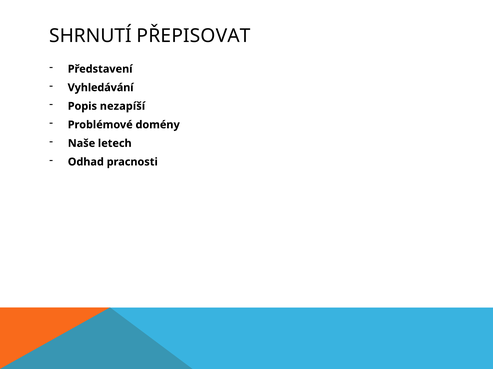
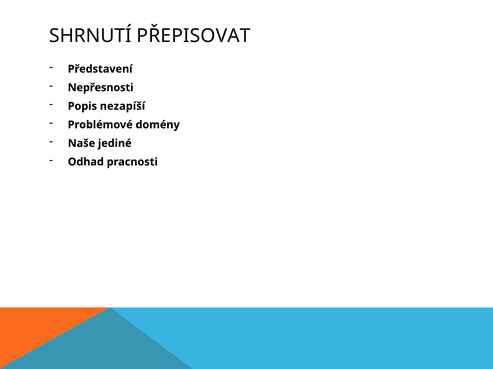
Vyhledávání: Vyhledávání -> Nepřesnosti (101, 88)
letech: letech -> jediné (115, 144)
